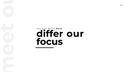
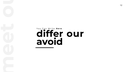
focus: focus -> avoid (50, 42)
